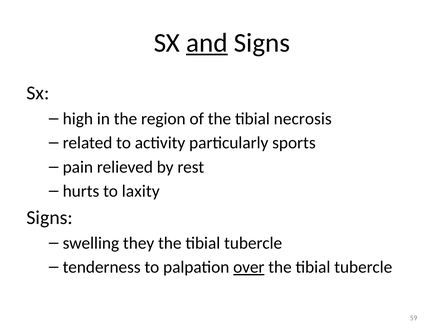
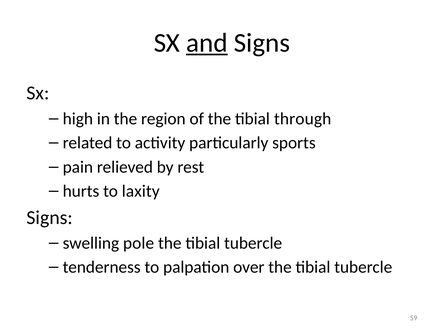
necrosis: necrosis -> through (303, 119)
they: they -> pole (139, 243)
over underline: present -> none (249, 267)
